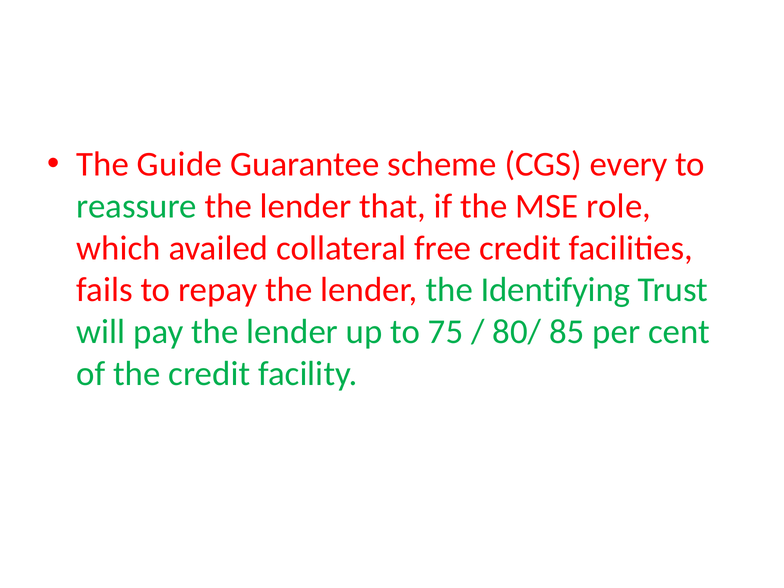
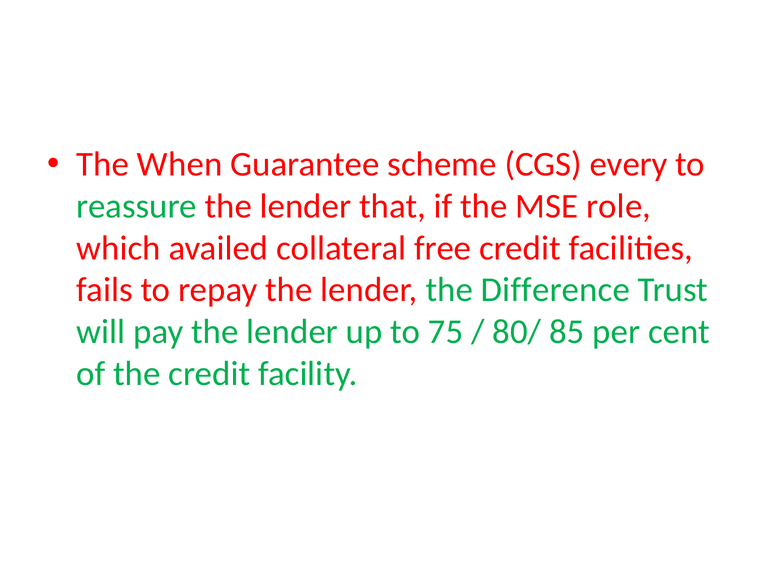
Guide: Guide -> When (180, 164)
Identifying: Identifying -> Difference (555, 290)
